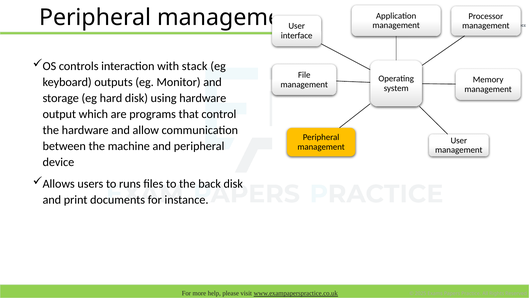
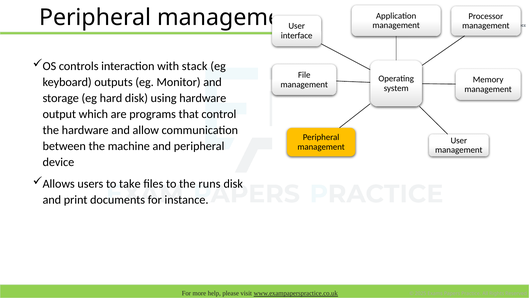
runs: runs -> take (130, 183)
back: back -> runs (209, 183)
